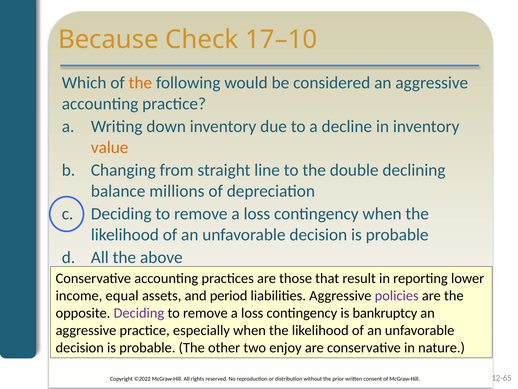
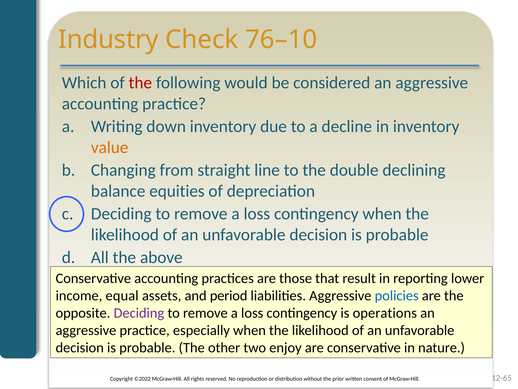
Because: Because -> Industry (108, 40)
17–10: 17–10 -> 76–10 (281, 40)
the colour: orange -> red (140, 83)
millions: millions -> equities (177, 191)
policies colour: purple -> blue (397, 295)
bankruptcy: bankruptcy -> operations (385, 313)
